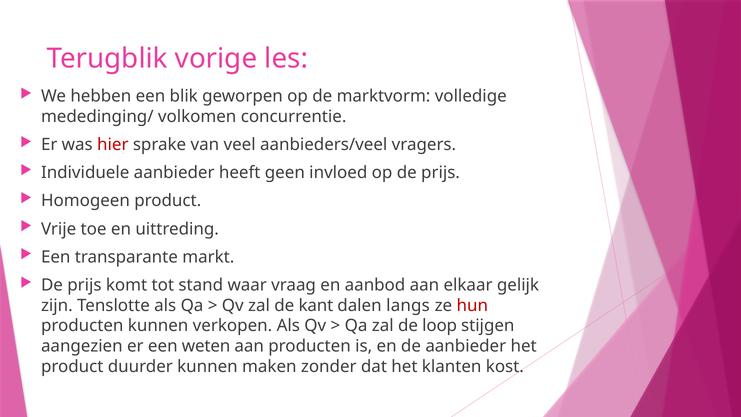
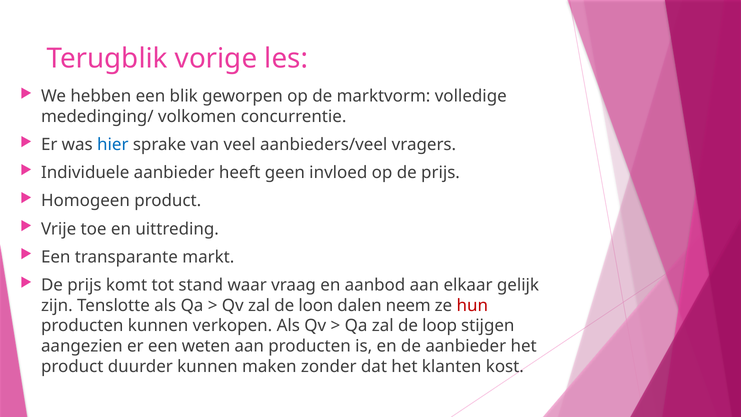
hier colour: red -> blue (113, 145)
kant: kant -> loon (316, 305)
langs: langs -> neem (408, 305)
